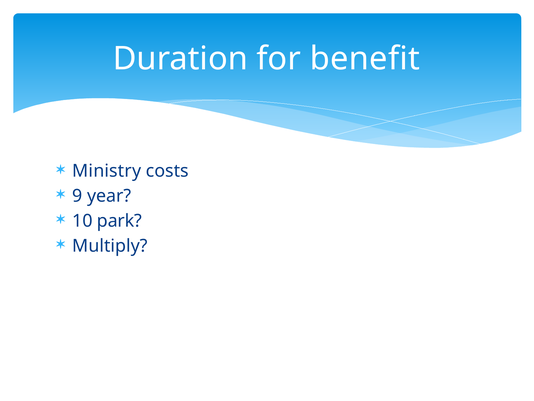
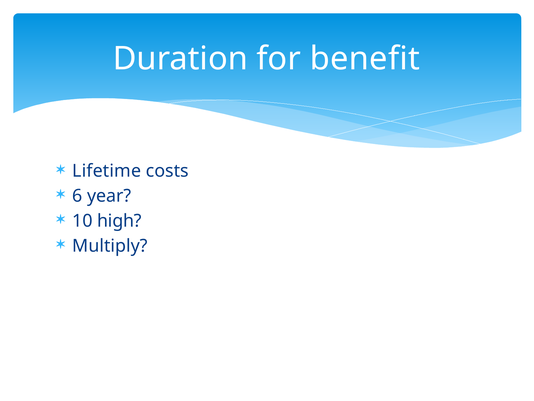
Ministry: Ministry -> Lifetime (107, 171)
9: 9 -> 6 (77, 196)
park: park -> high (119, 221)
